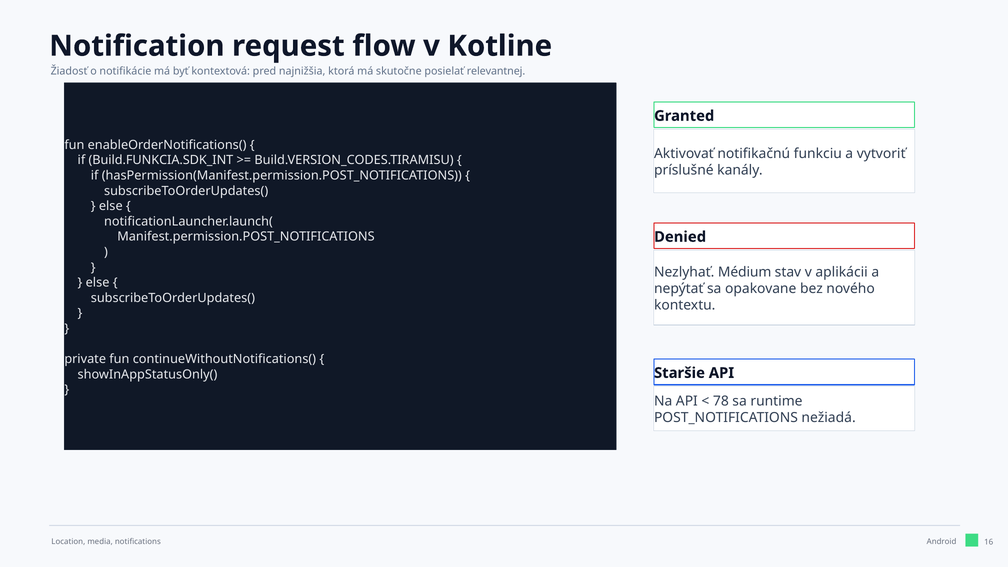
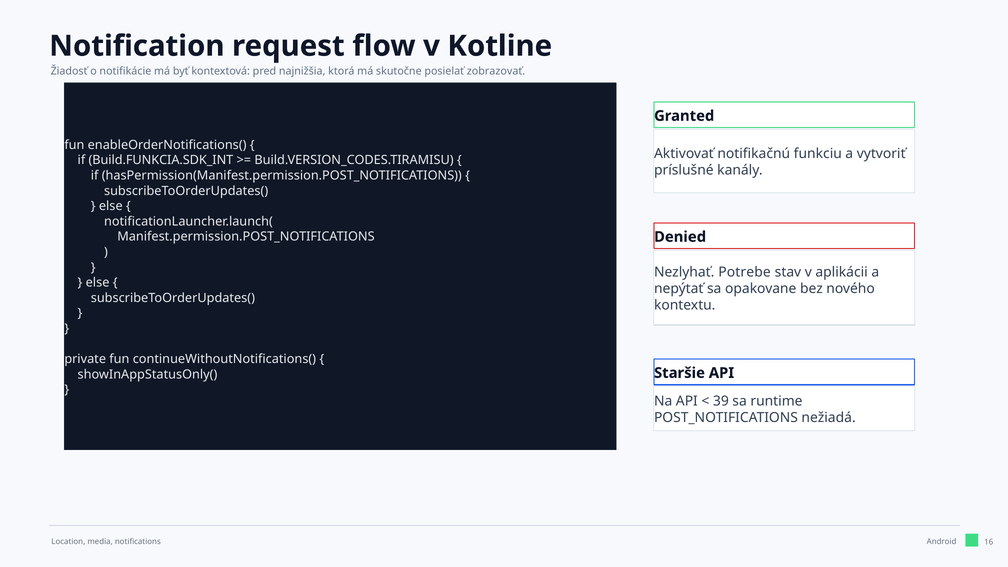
relevantnej: relevantnej -> zobrazovať (496, 71)
Médium: Médium -> Potrebe (745, 272)
78: 78 -> 39 (721, 401)
